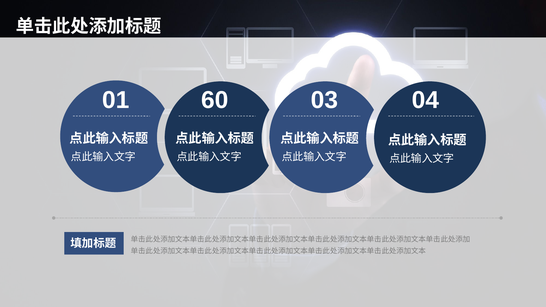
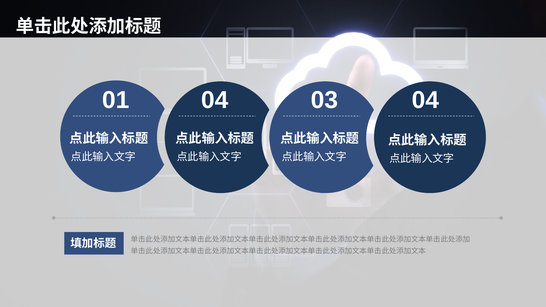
01 60: 60 -> 04 (215, 100)
